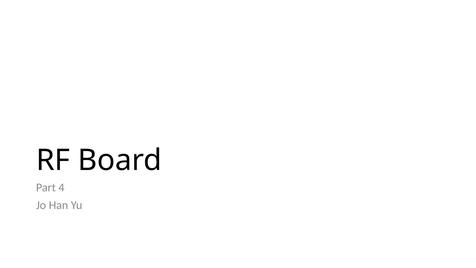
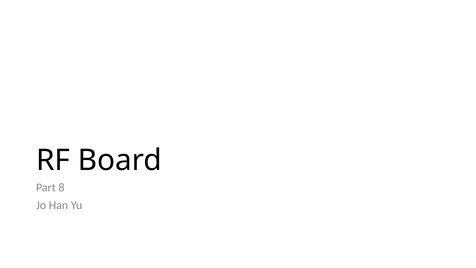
4: 4 -> 8 (61, 187)
